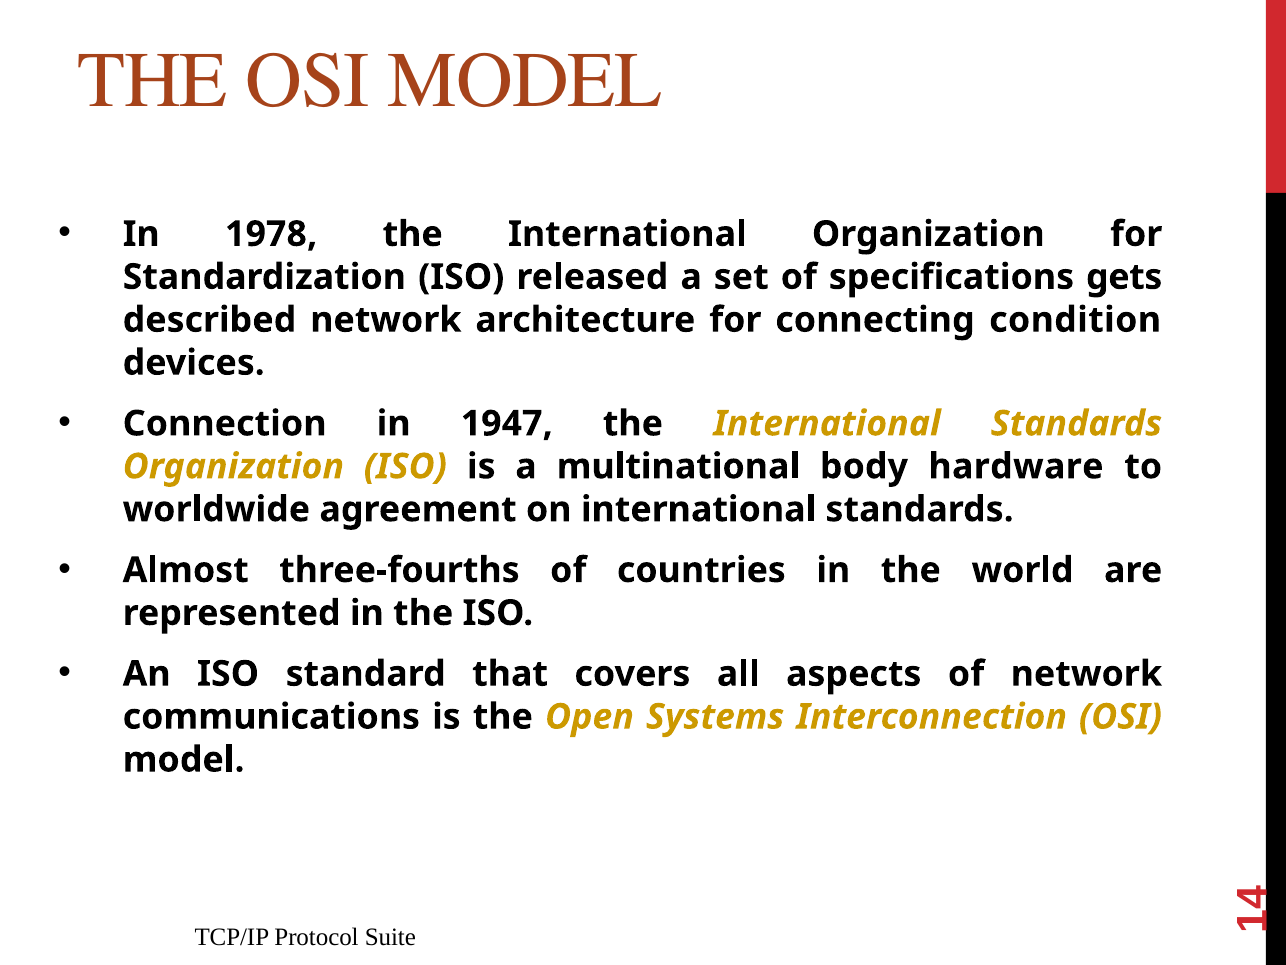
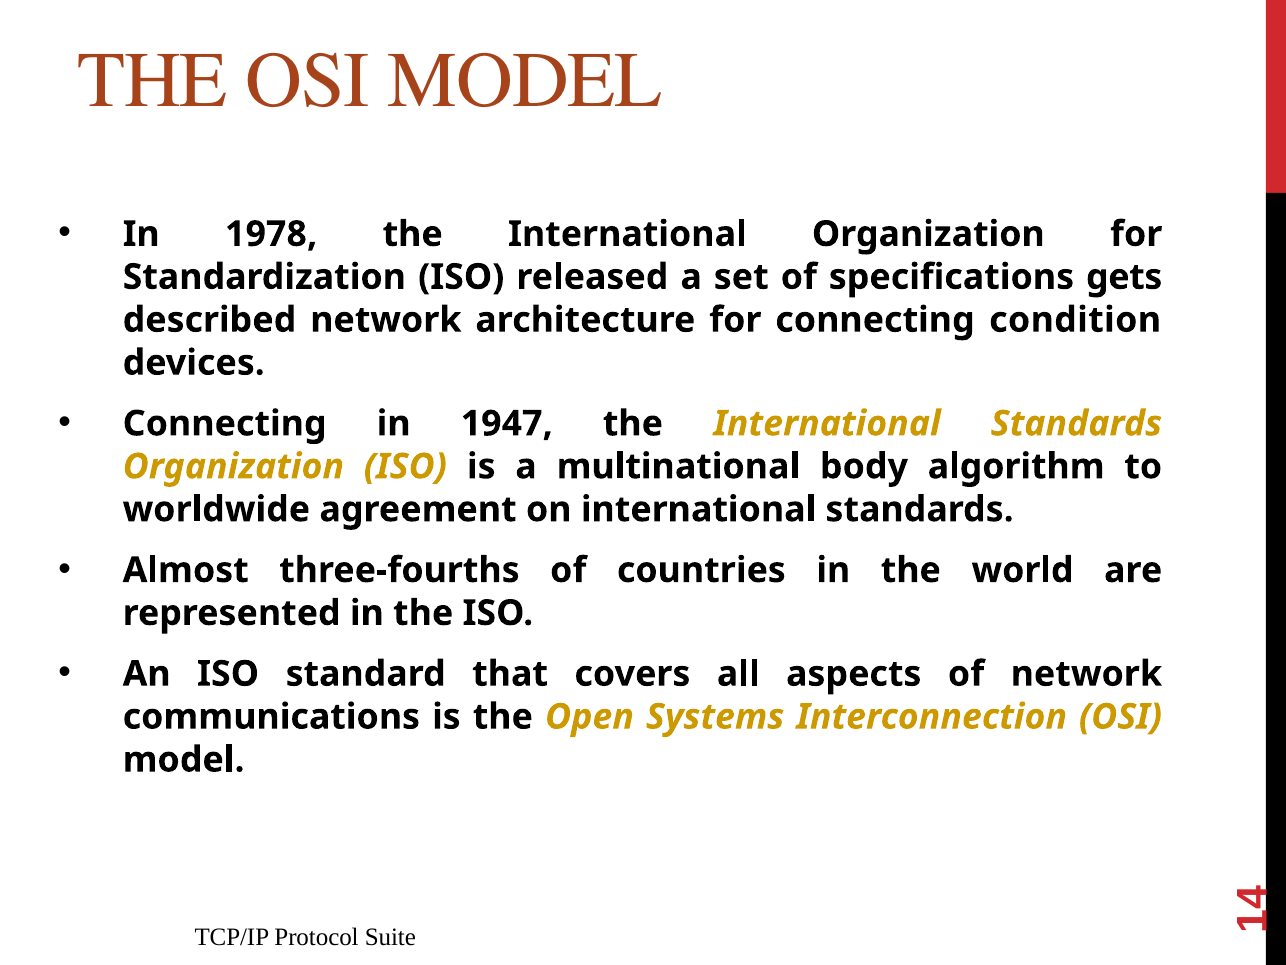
Connection: Connection -> Connecting (225, 423)
hardware: hardware -> algorithm (1016, 466)
